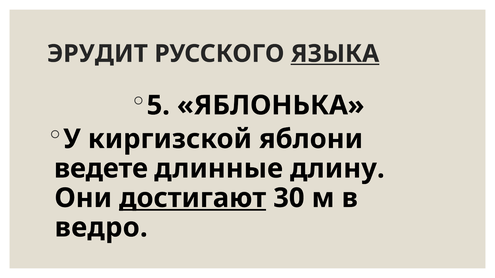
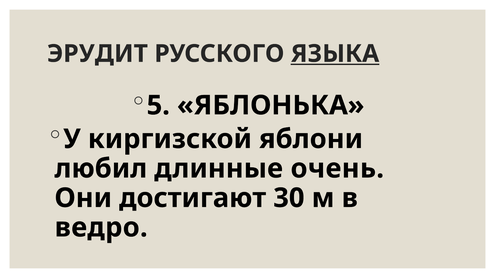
ведете: ведете -> любил (101, 169)
длину: длину -> очень (337, 169)
достигают underline: present -> none (193, 198)
